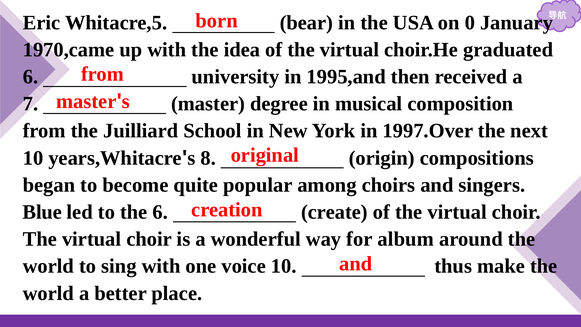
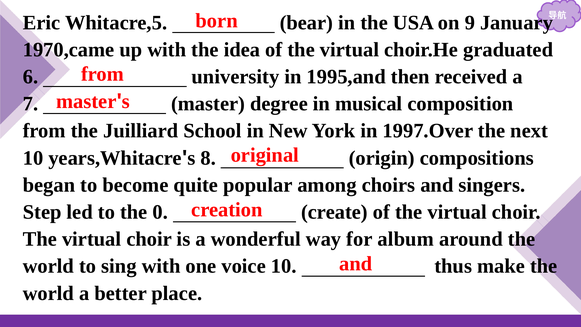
0: 0 -> 9 (470, 23)
Blue: Blue -> Step (42, 212)
the 6: 6 -> 0 (160, 212)
